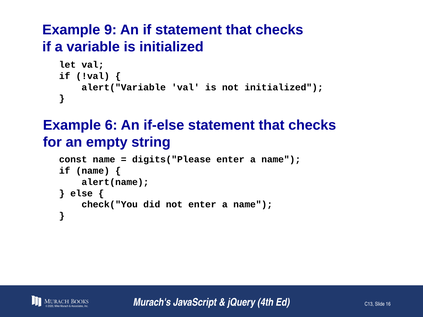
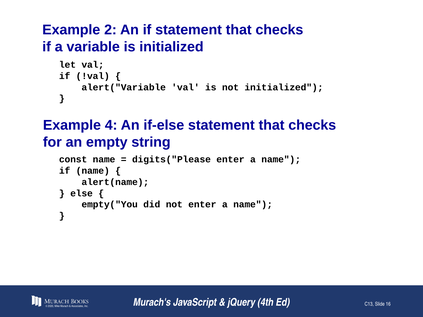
9: 9 -> 2 (110, 30)
6: 6 -> 4 (111, 125)
check("You: check("You -> empty("You (110, 205)
